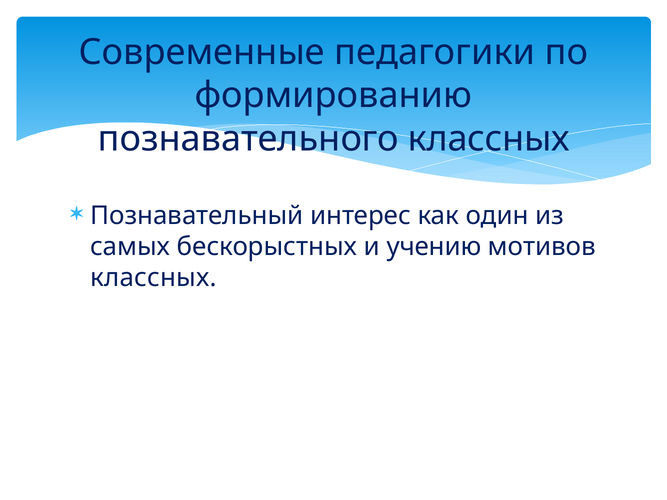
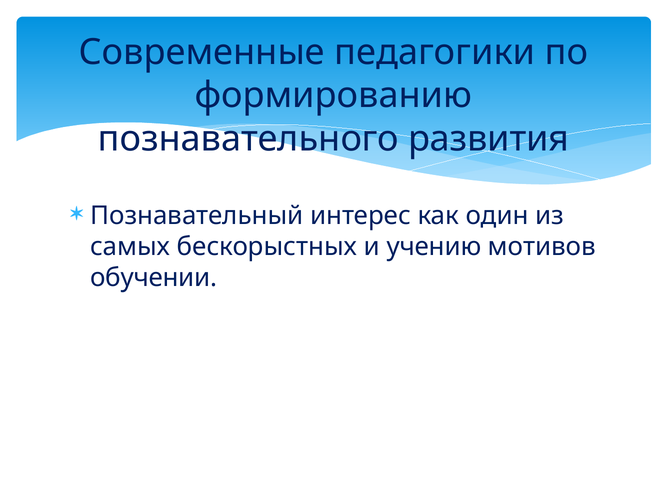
познавательного классных: классных -> развития (489, 139)
классных: классных -> обучении (154, 278)
